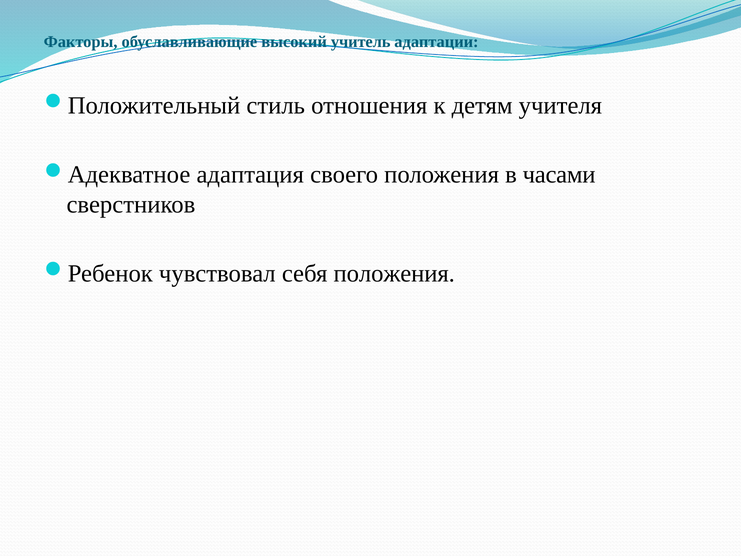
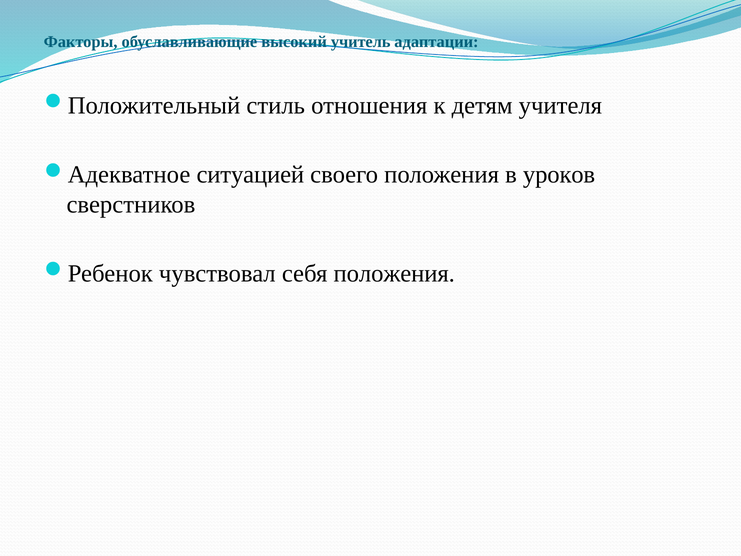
адаптация: адаптация -> ситуацией (250, 175)
часами: часами -> уроков (559, 175)
